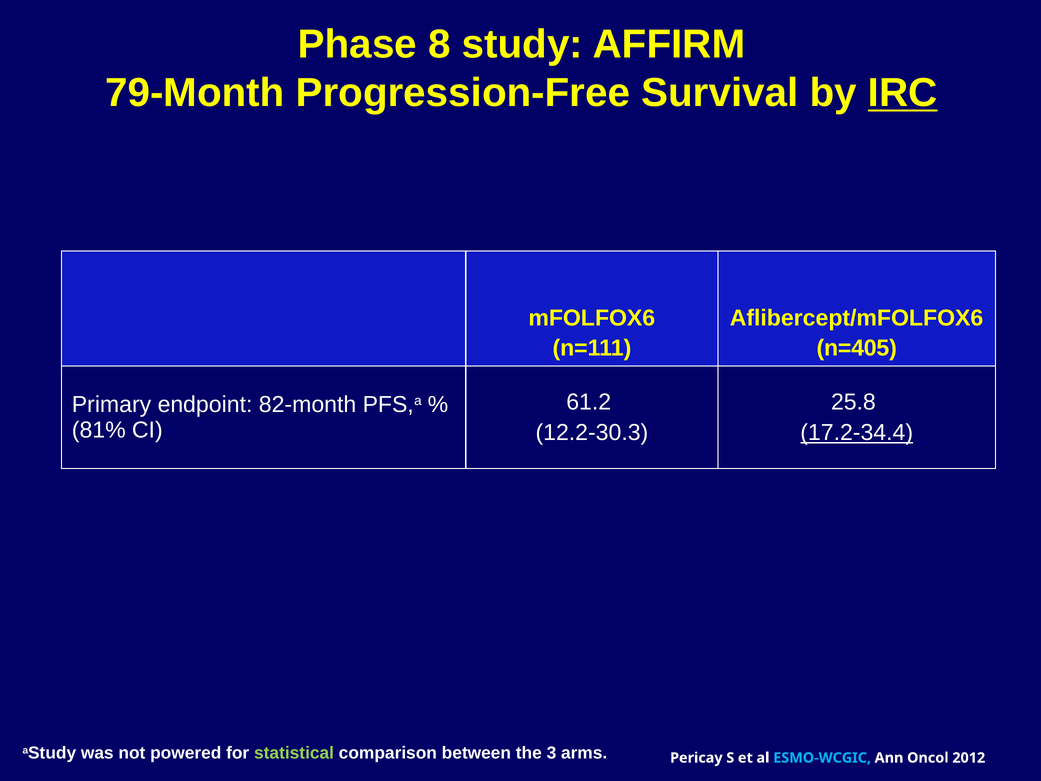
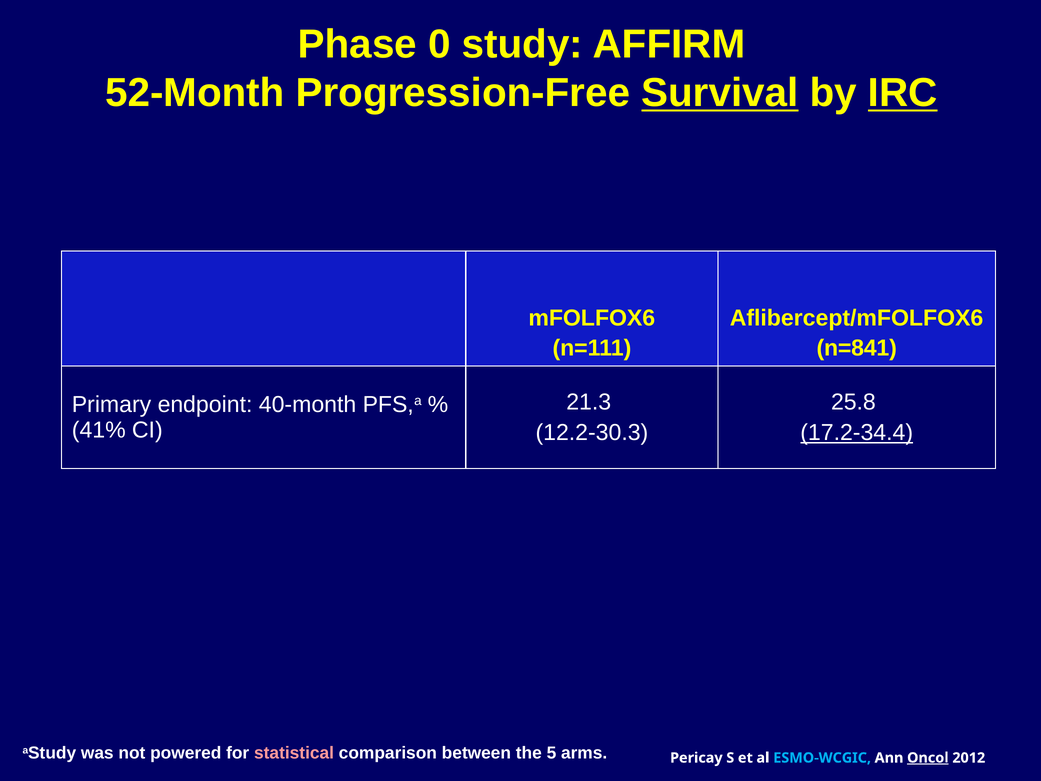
8: 8 -> 0 (439, 44)
79-Month: 79-Month -> 52-Month (195, 93)
Survival underline: none -> present (720, 93)
n=405: n=405 -> n=841 (857, 348)
61.2: 61.2 -> 21.3 (589, 402)
82-month: 82-month -> 40-month (308, 405)
81%: 81% -> 41% (99, 430)
statistical colour: light green -> pink (294, 753)
3: 3 -> 5 (552, 753)
Oncol underline: none -> present (928, 758)
